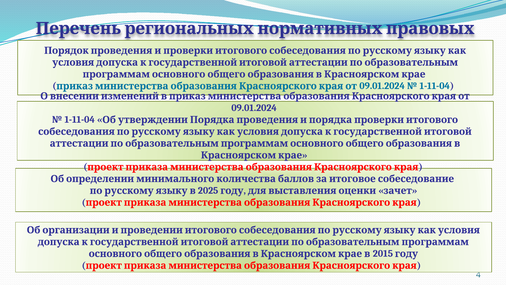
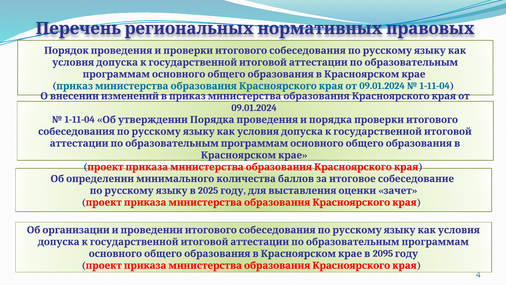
2015: 2015 -> 2095 (383, 253)
